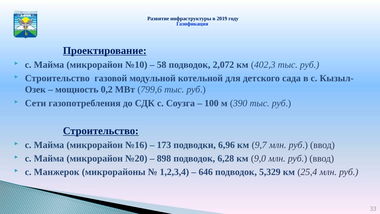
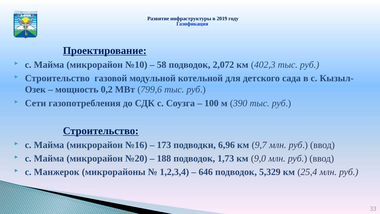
898: 898 -> 188 (164, 158)
6,28: 6,28 -> 1,73 (226, 158)
